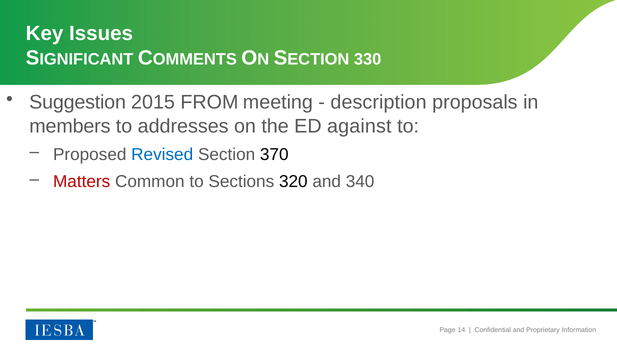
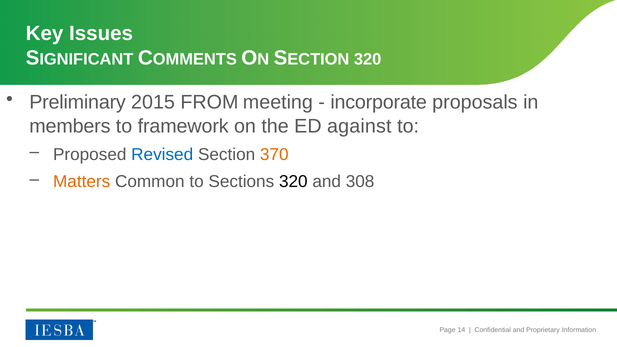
330: 330 -> 320 (368, 59)
Suggestion: Suggestion -> Preliminary (78, 102)
description: description -> incorporate (379, 102)
addresses: addresses -> framework (183, 126)
370 colour: black -> orange (274, 155)
Matters colour: red -> orange (82, 182)
340: 340 -> 308 (360, 182)
